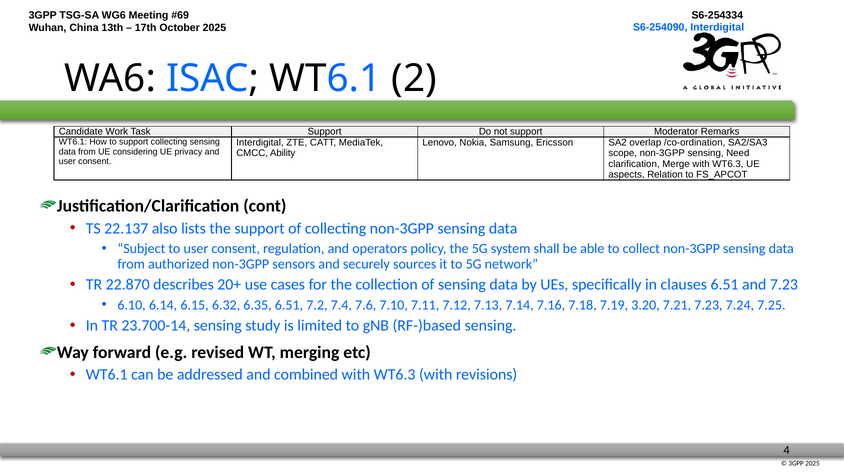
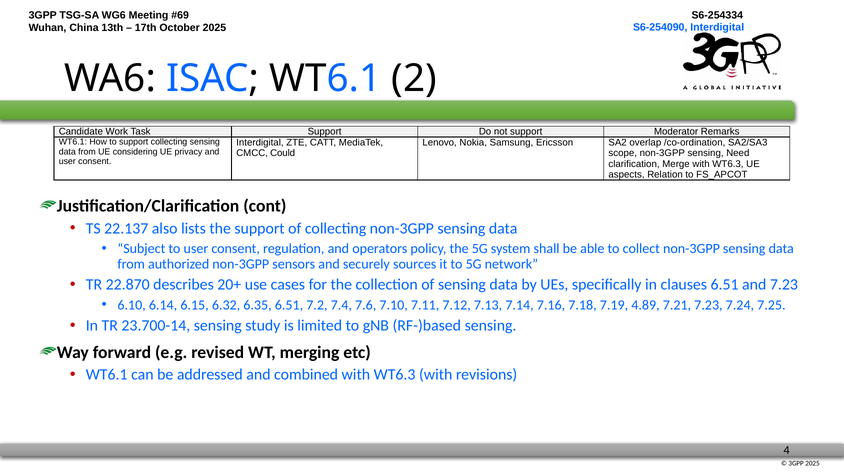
Ability: Ability -> Could (283, 153)
3.20: 3.20 -> 4.89 (645, 305)
